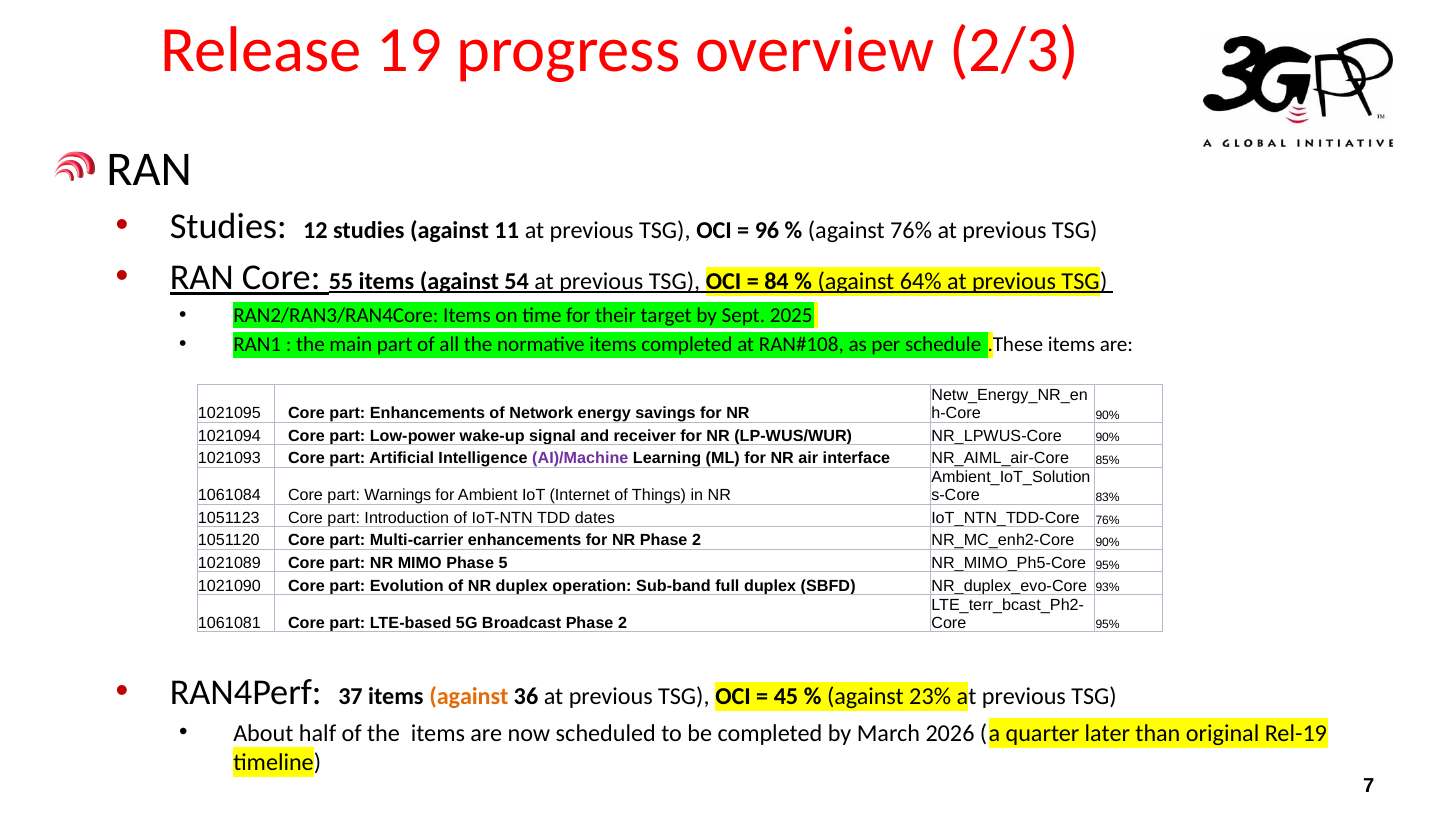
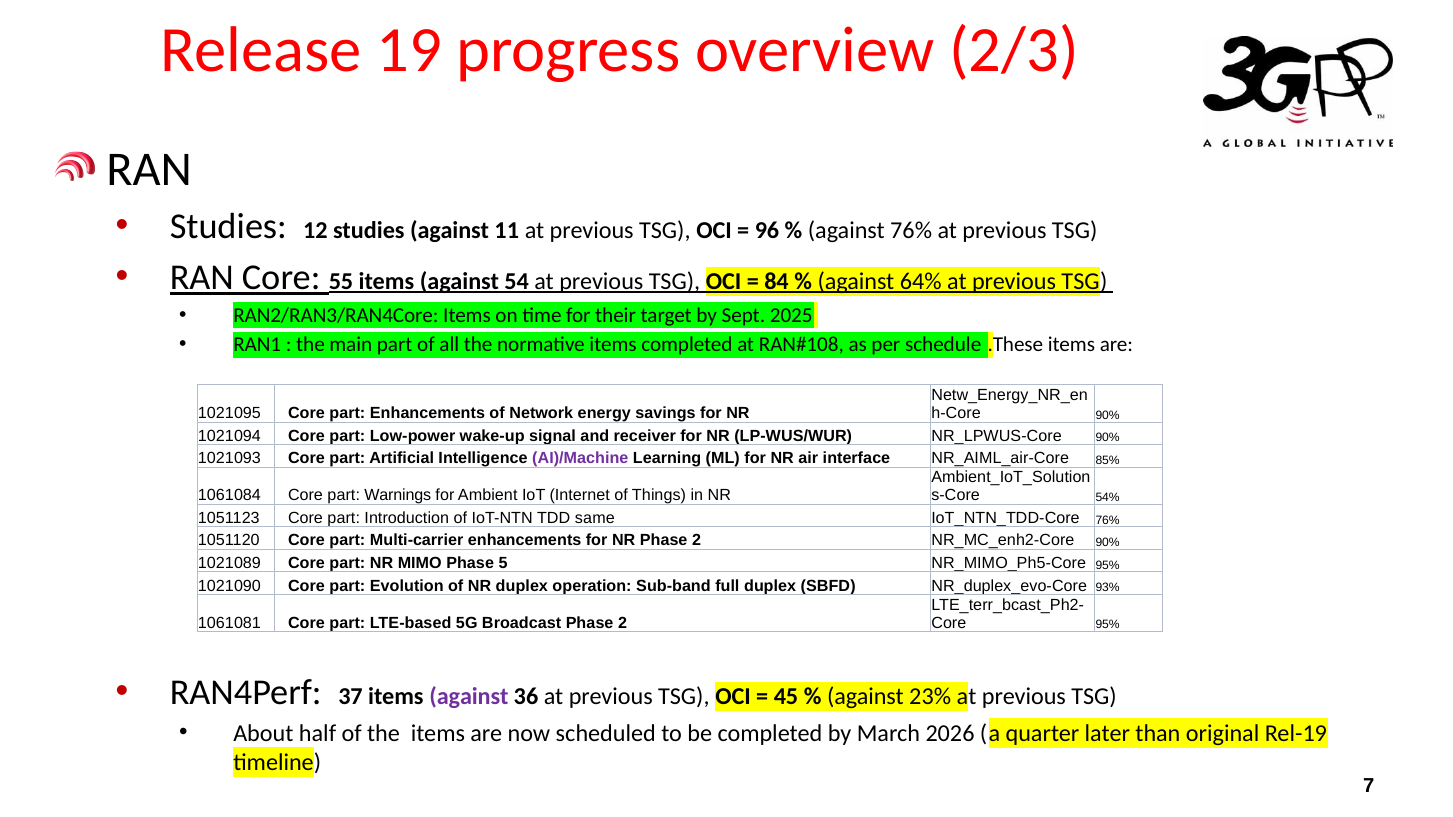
83%: 83% -> 54% (1108, 498)
dates: dates -> same (595, 518)
against colour: orange -> purple (469, 697)
